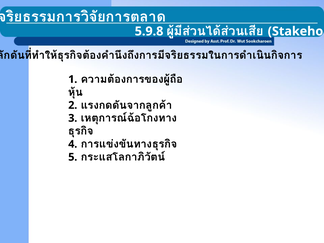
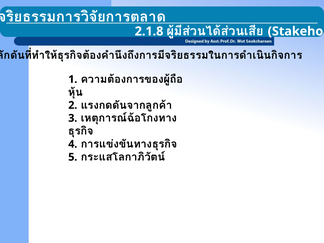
5.9.8: 5.9.8 -> 2.1.8 (149, 31)
